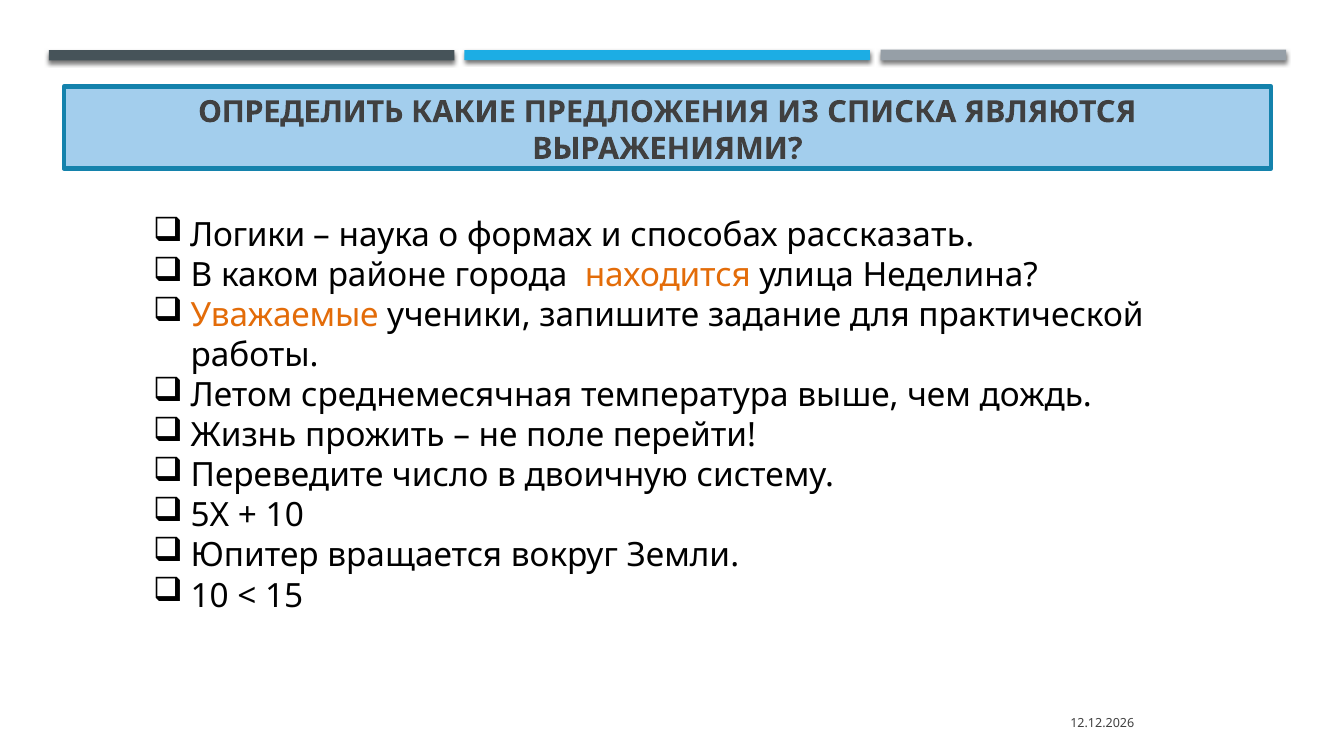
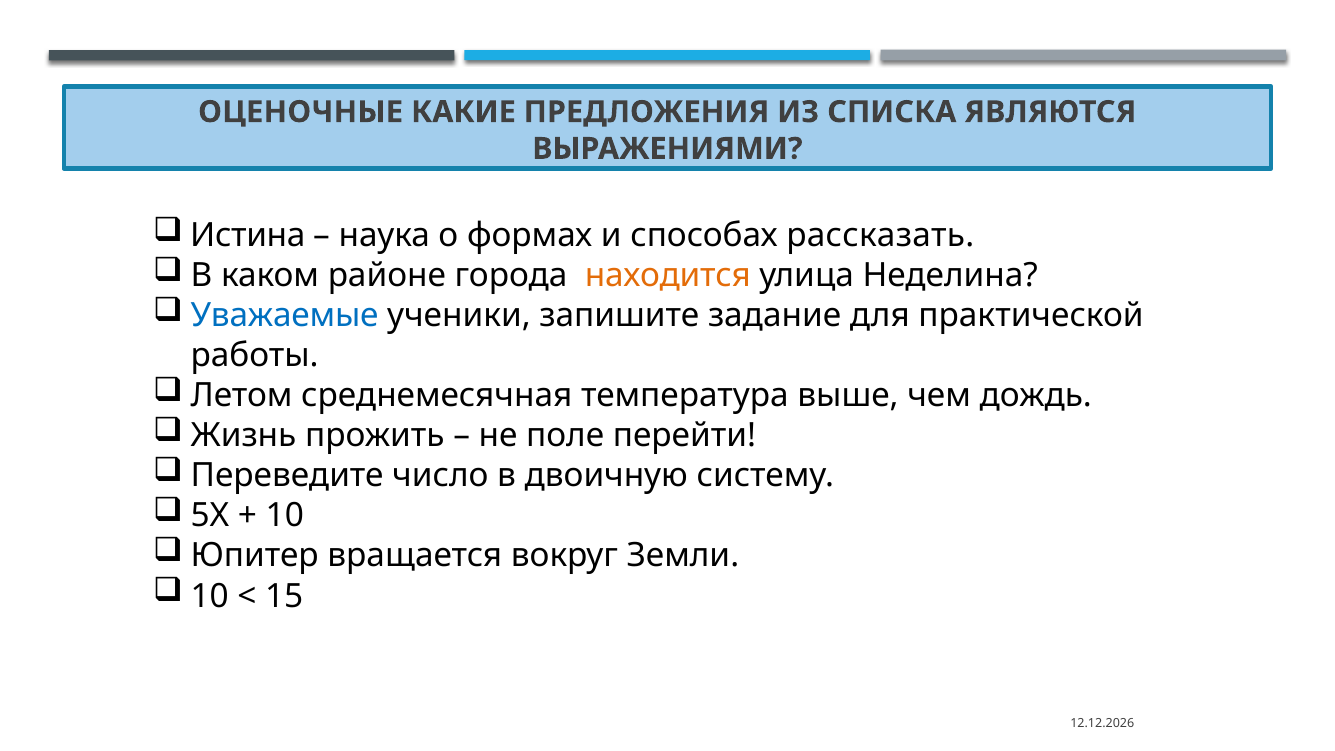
ОПРЕДЕЛИТЬ: ОПРЕДЕЛИТЬ -> ОЦЕНОЧНЫЕ (301, 112)
Логики: Логики -> Истина (248, 236)
Уважаемые colour: orange -> blue (285, 316)
